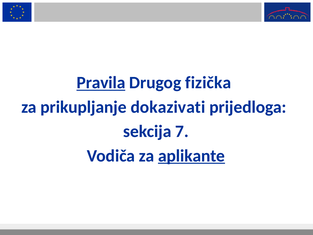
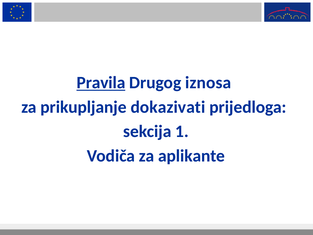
fizička: fizička -> iznosa (208, 83)
7: 7 -> 1 (182, 131)
aplikante underline: present -> none (192, 156)
